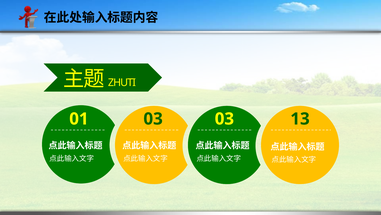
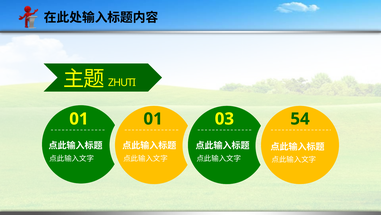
01 03: 03 -> 01 (153, 119)
13: 13 -> 54 (300, 119)
